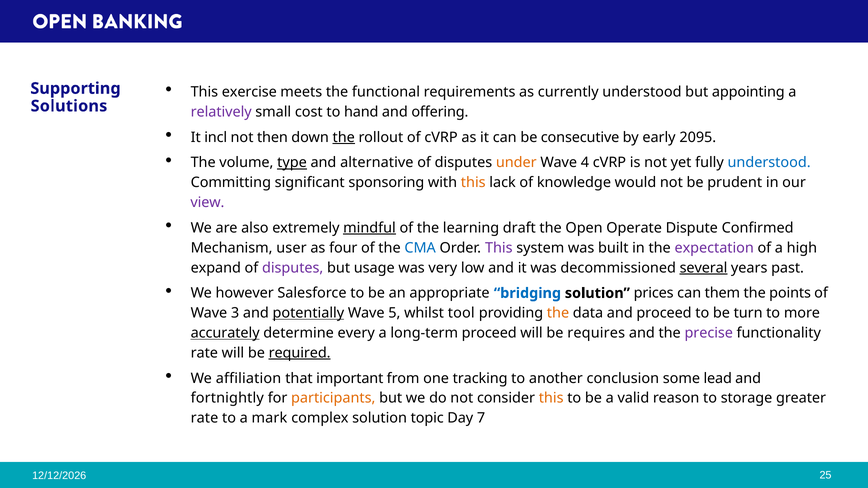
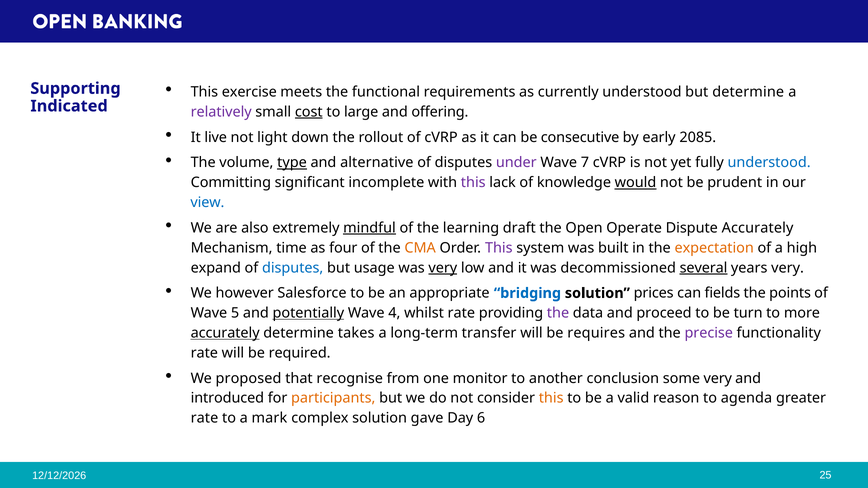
but appointing: appointing -> determine (748, 92)
Solutions: Solutions -> Indicated (69, 106)
cost underline: none -> present (309, 112)
hand: hand -> large (361, 112)
incl: incl -> live (216, 137)
then: then -> light (272, 137)
the underline: present -> none (344, 137)
2095: 2095 -> 2085 (698, 137)
under colour: orange -> purple (516, 163)
4: 4 -> 7 (585, 163)
sponsoring: sponsoring -> incomplete (386, 183)
this colour: orange -> purple (473, 183)
would underline: none -> present (636, 183)
view colour: purple -> blue (207, 203)
Dispute Confirmed: Confirmed -> Accurately (758, 228)
user: user -> time (292, 248)
CMA colour: blue -> orange (420, 248)
expectation colour: purple -> orange (714, 248)
disputes colour: purple -> blue (293, 268)
very underline: none -> present (443, 268)
years past: past -> very (788, 268)
them: them -> fields (722, 293)
3: 3 -> 5 (235, 313)
5: 5 -> 4 (394, 313)
whilst tool: tool -> rate (461, 313)
the colour: orange -> purple (558, 313)
every: every -> takes (356, 333)
long-term proceed: proceed -> transfer (489, 333)
required underline: present -> none (300, 353)
affiliation: affiliation -> proposed (249, 378)
important: important -> recognise (350, 378)
tracking: tracking -> monitor (480, 378)
some lead: lead -> very (718, 378)
fortnightly: fortnightly -> introduced (227, 398)
storage: storage -> agenda (746, 398)
topic: topic -> gave (427, 418)
7: 7 -> 6 (481, 418)
